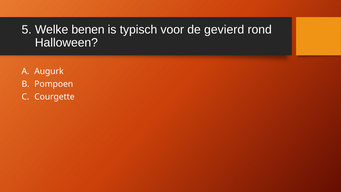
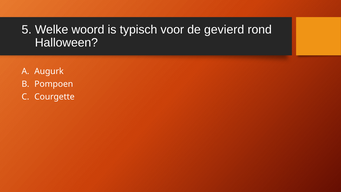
benen: benen -> woord (88, 30)
